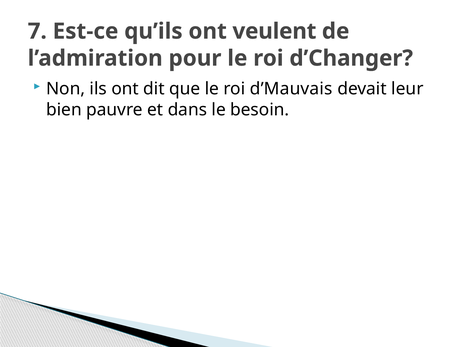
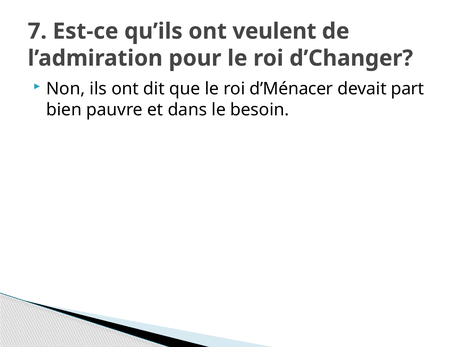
d’Mauvais: d’Mauvais -> d’Ménacer (291, 89)
leur: leur -> part (408, 89)
